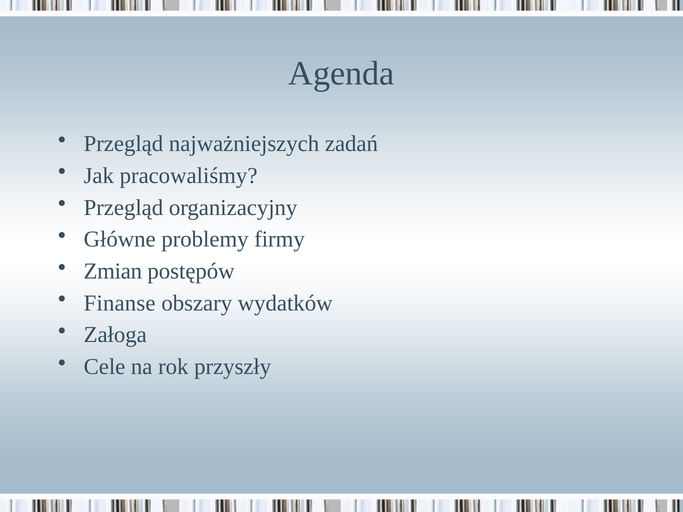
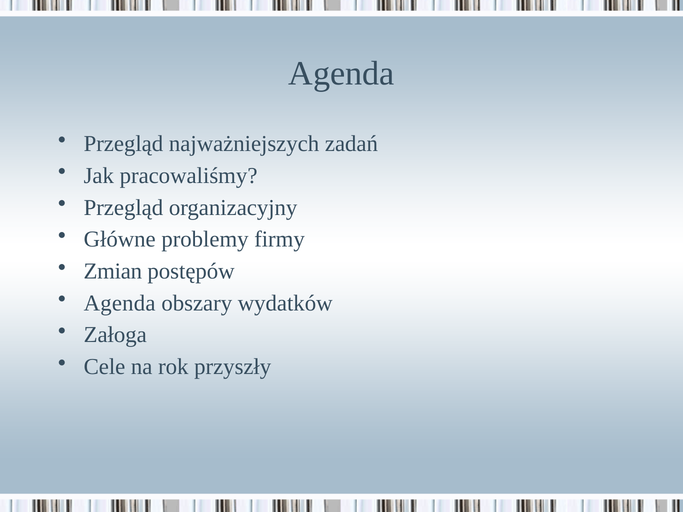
Finanse: Finanse -> Agenda (120, 303)
